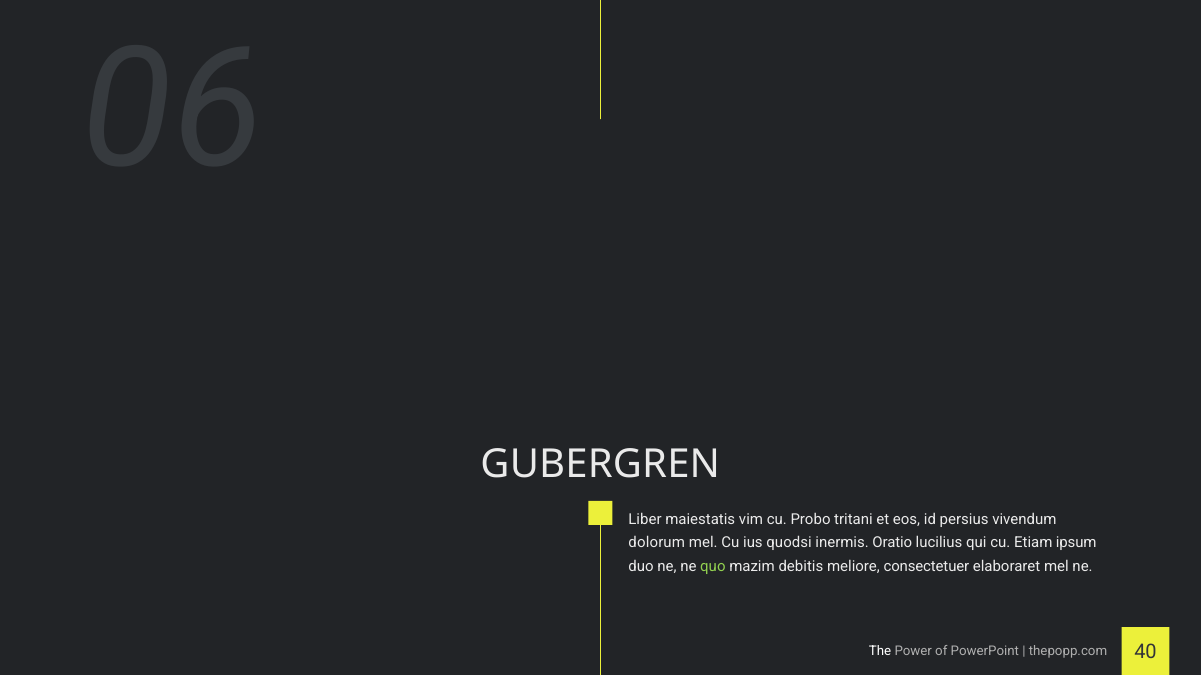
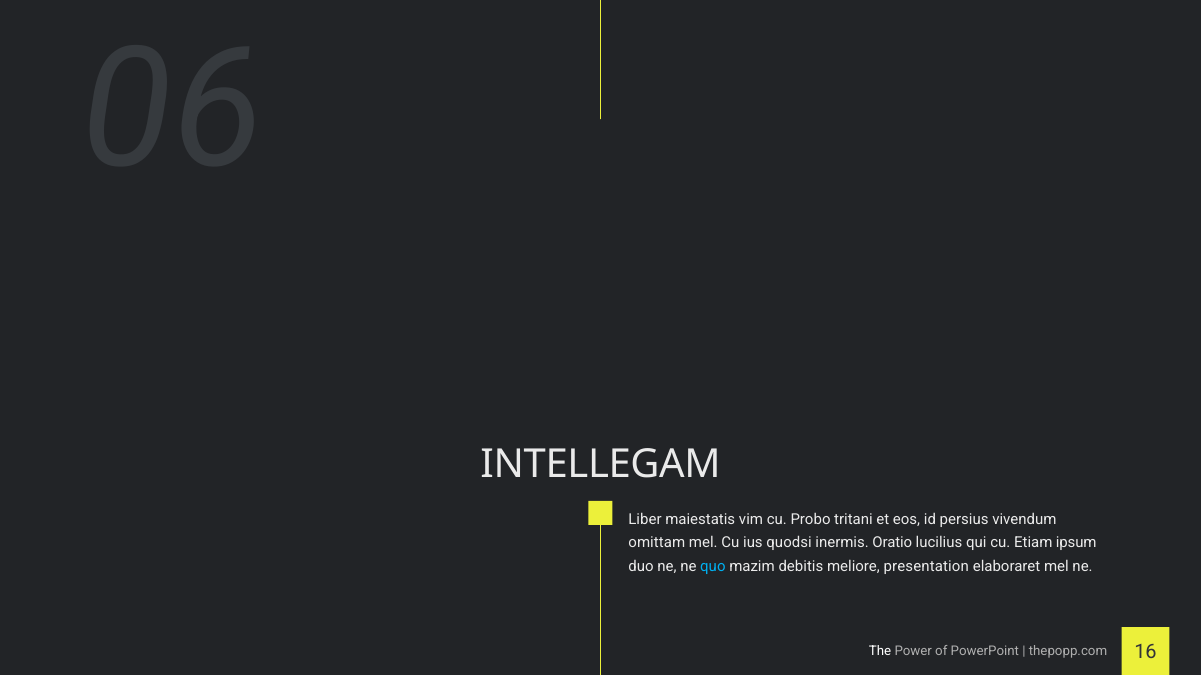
GUBERGREN: GUBERGREN -> INTELLEGAM (601, 464)
dolorum: dolorum -> omittam (657, 543)
quo colour: light green -> light blue (713, 567)
consectetuer: consectetuer -> presentation (926, 567)
40: 40 -> 16 (1146, 652)
